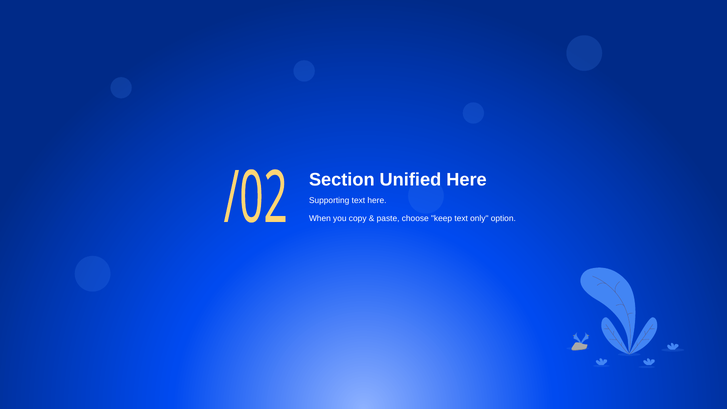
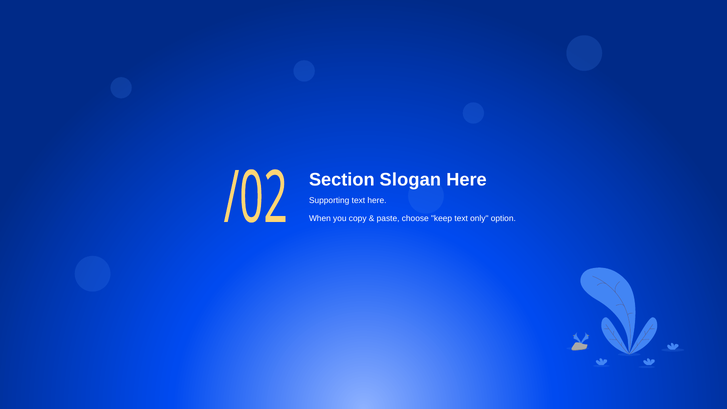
Unified: Unified -> Slogan (410, 180)
